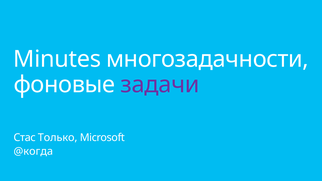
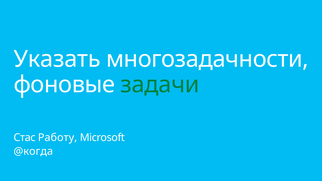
Minutes: Minutes -> Указать (57, 59)
задачи colour: purple -> green (160, 85)
Только: Только -> Работу (58, 138)
